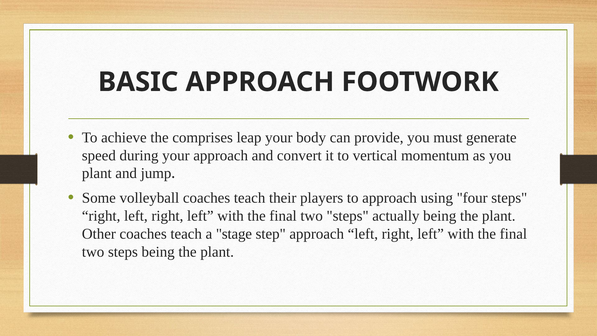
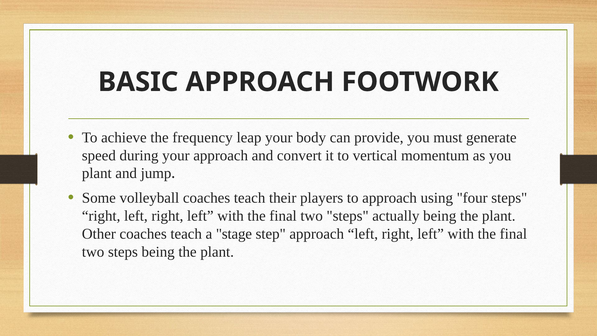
comprises: comprises -> frequency (203, 137)
